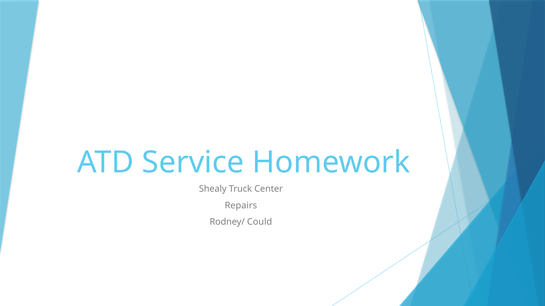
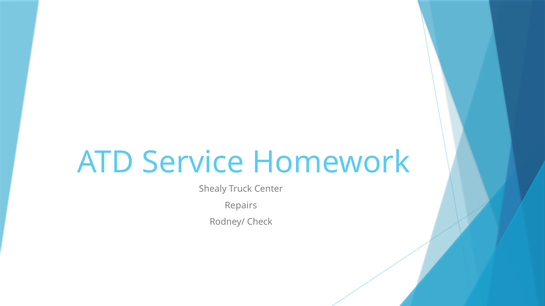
Could: Could -> Check (260, 222)
